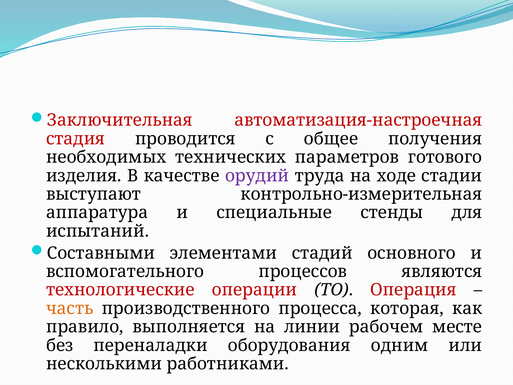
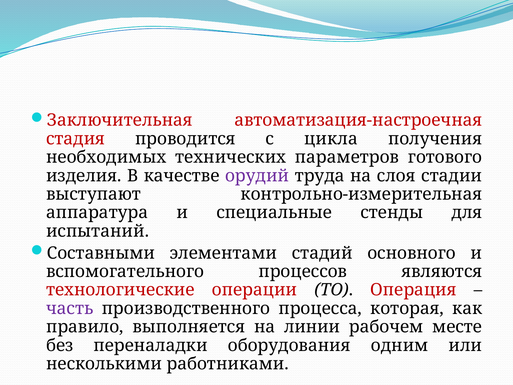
общее: общее -> цикла (331, 139)
ходе: ходе -> слоя (396, 176)
часть colour: orange -> purple (70, 308)
